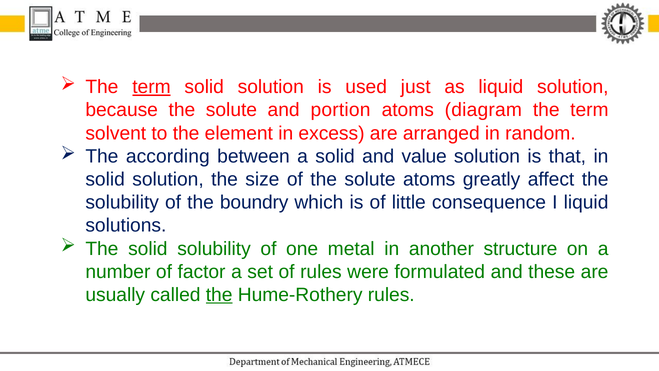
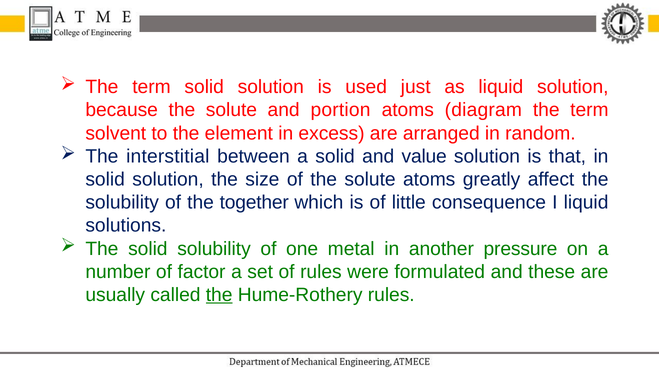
term underline: present -> none (152, 87)
according: according -> interstitial (168, 156)
boundry: boundry -> together (254, 202)
structure: structure -> pressure (520, 248)
